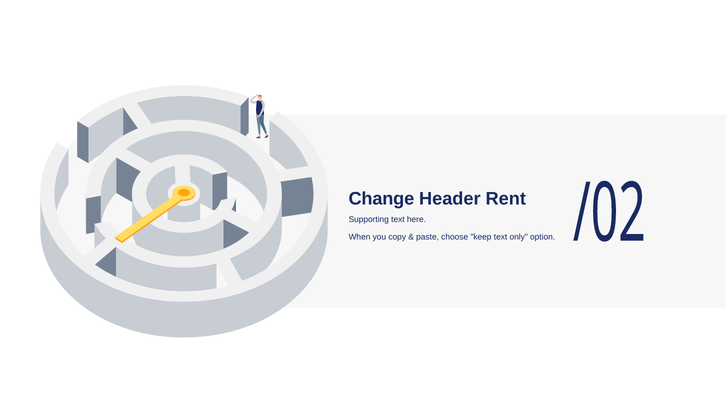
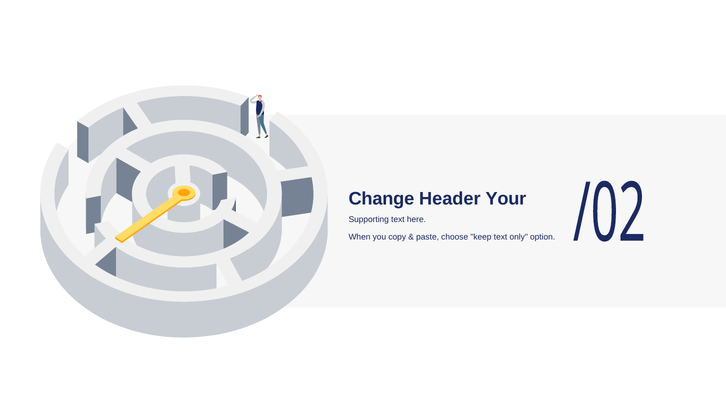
Rent: Rent -> Your (506, 199)
